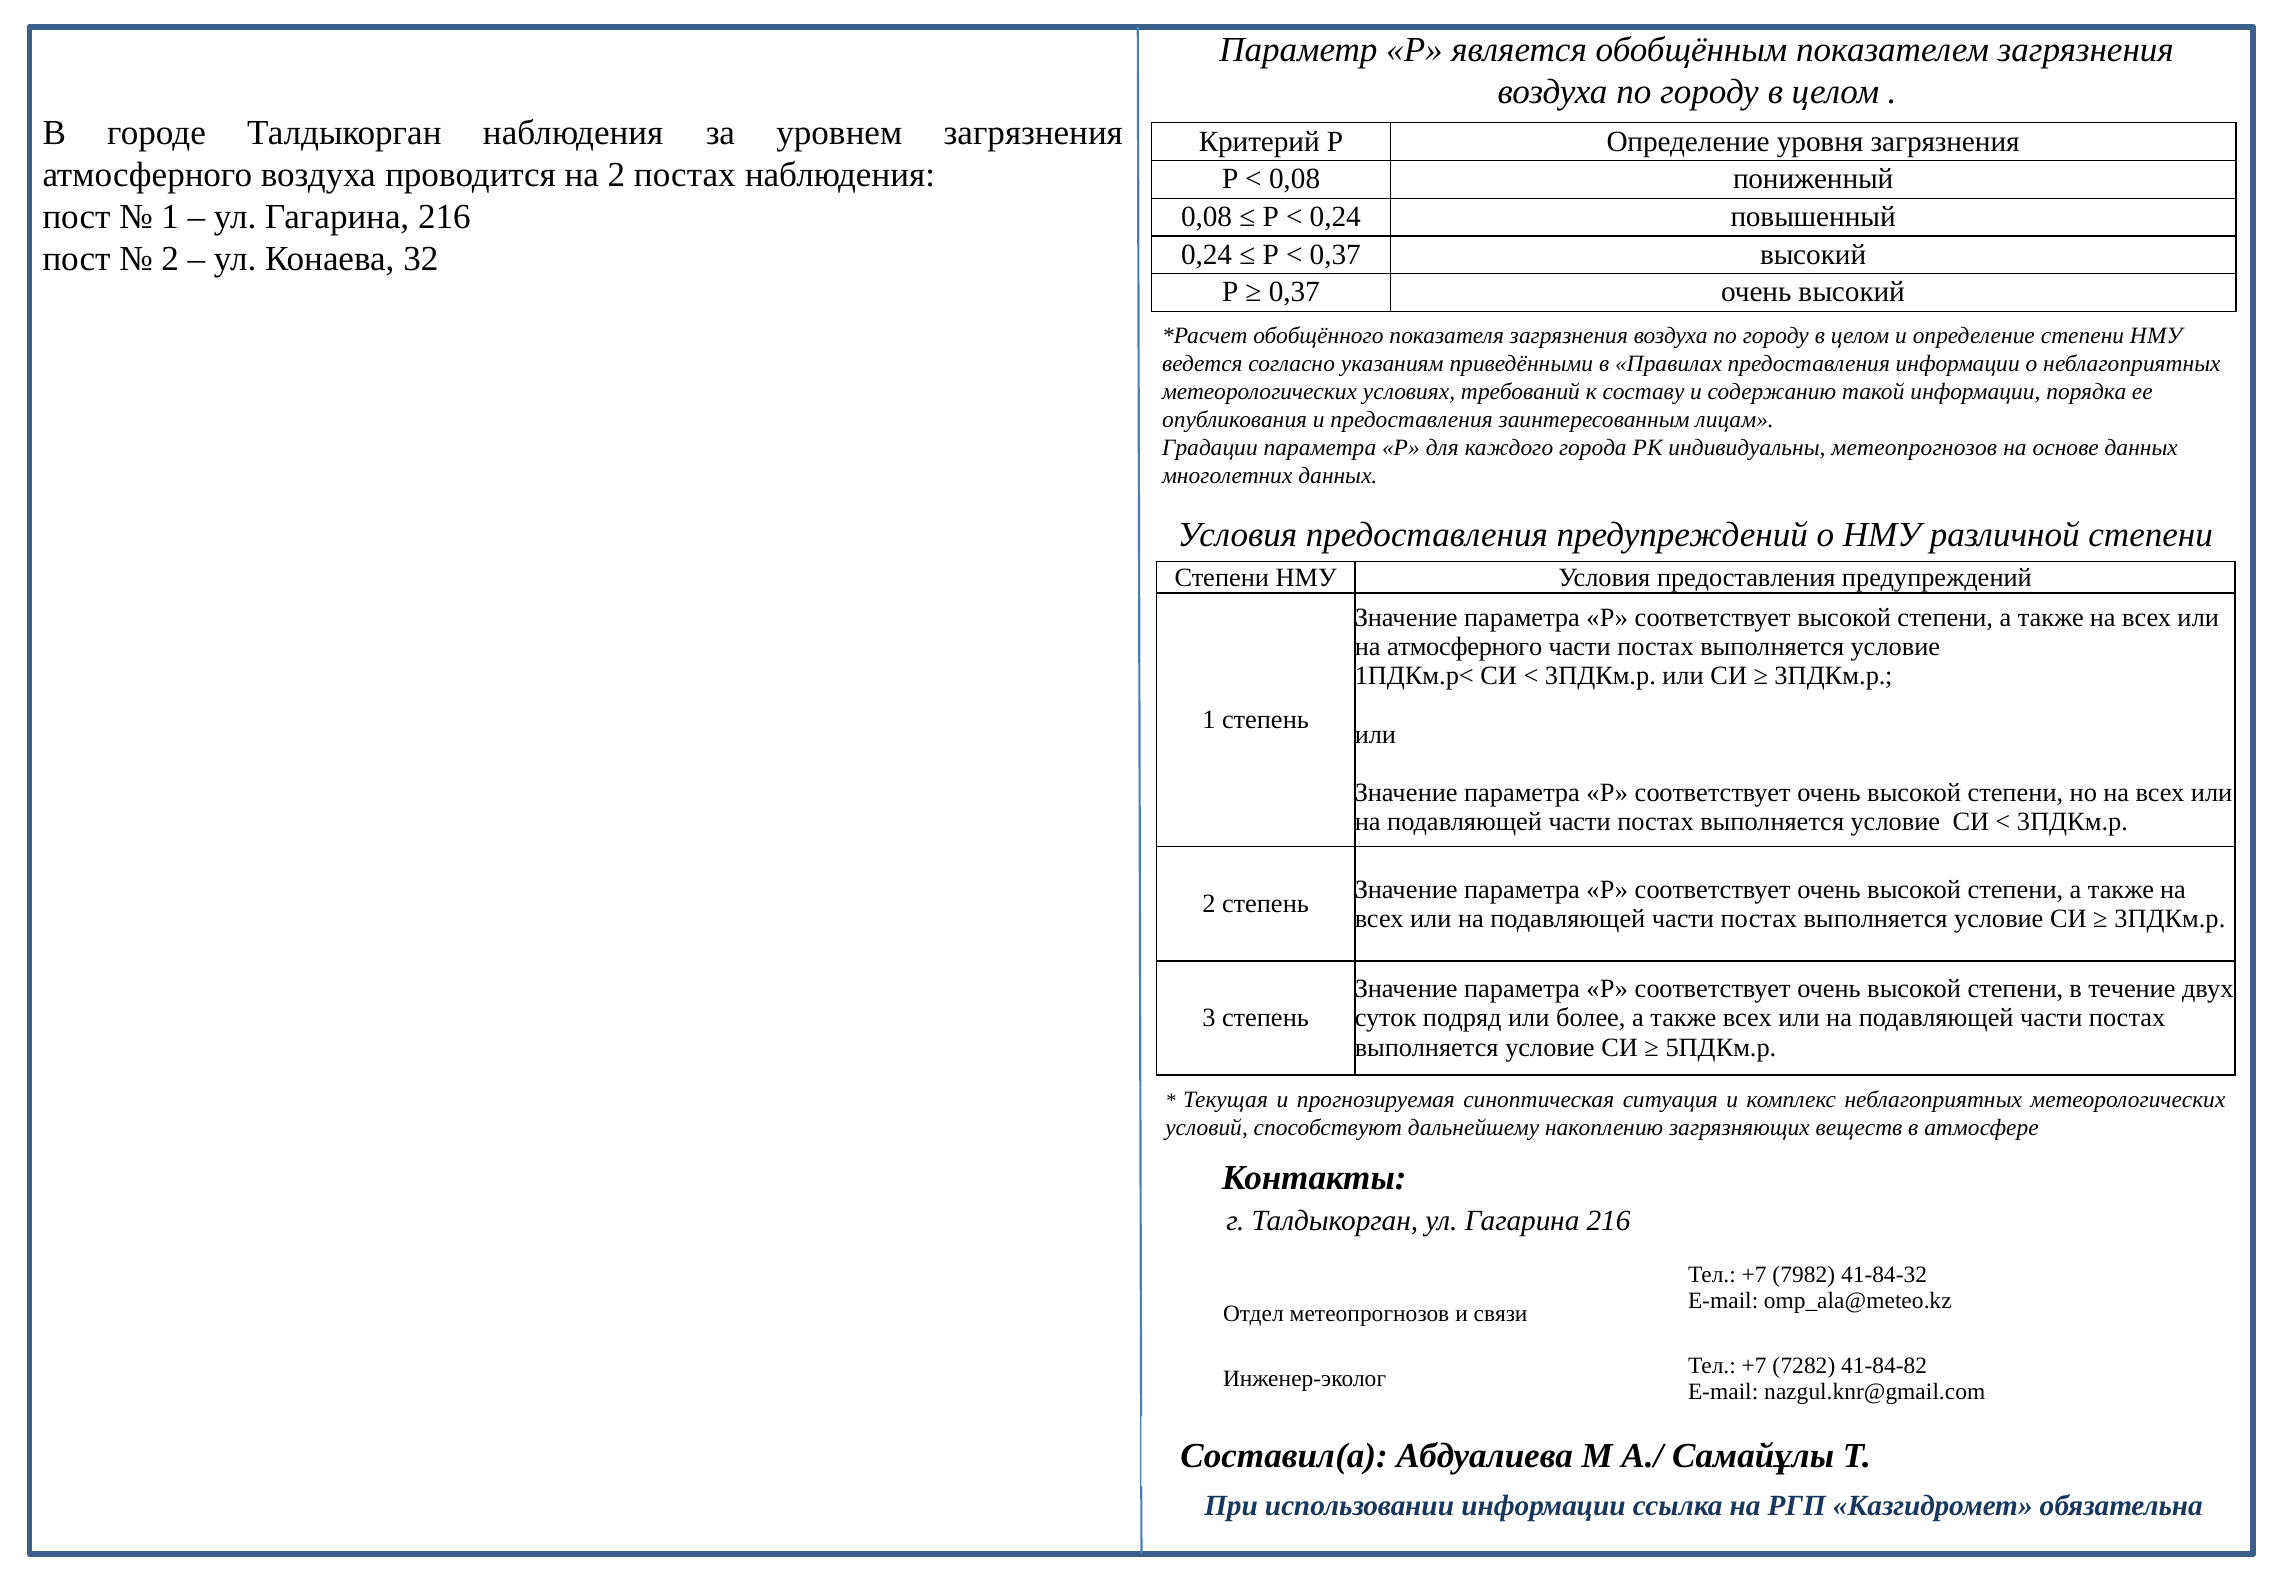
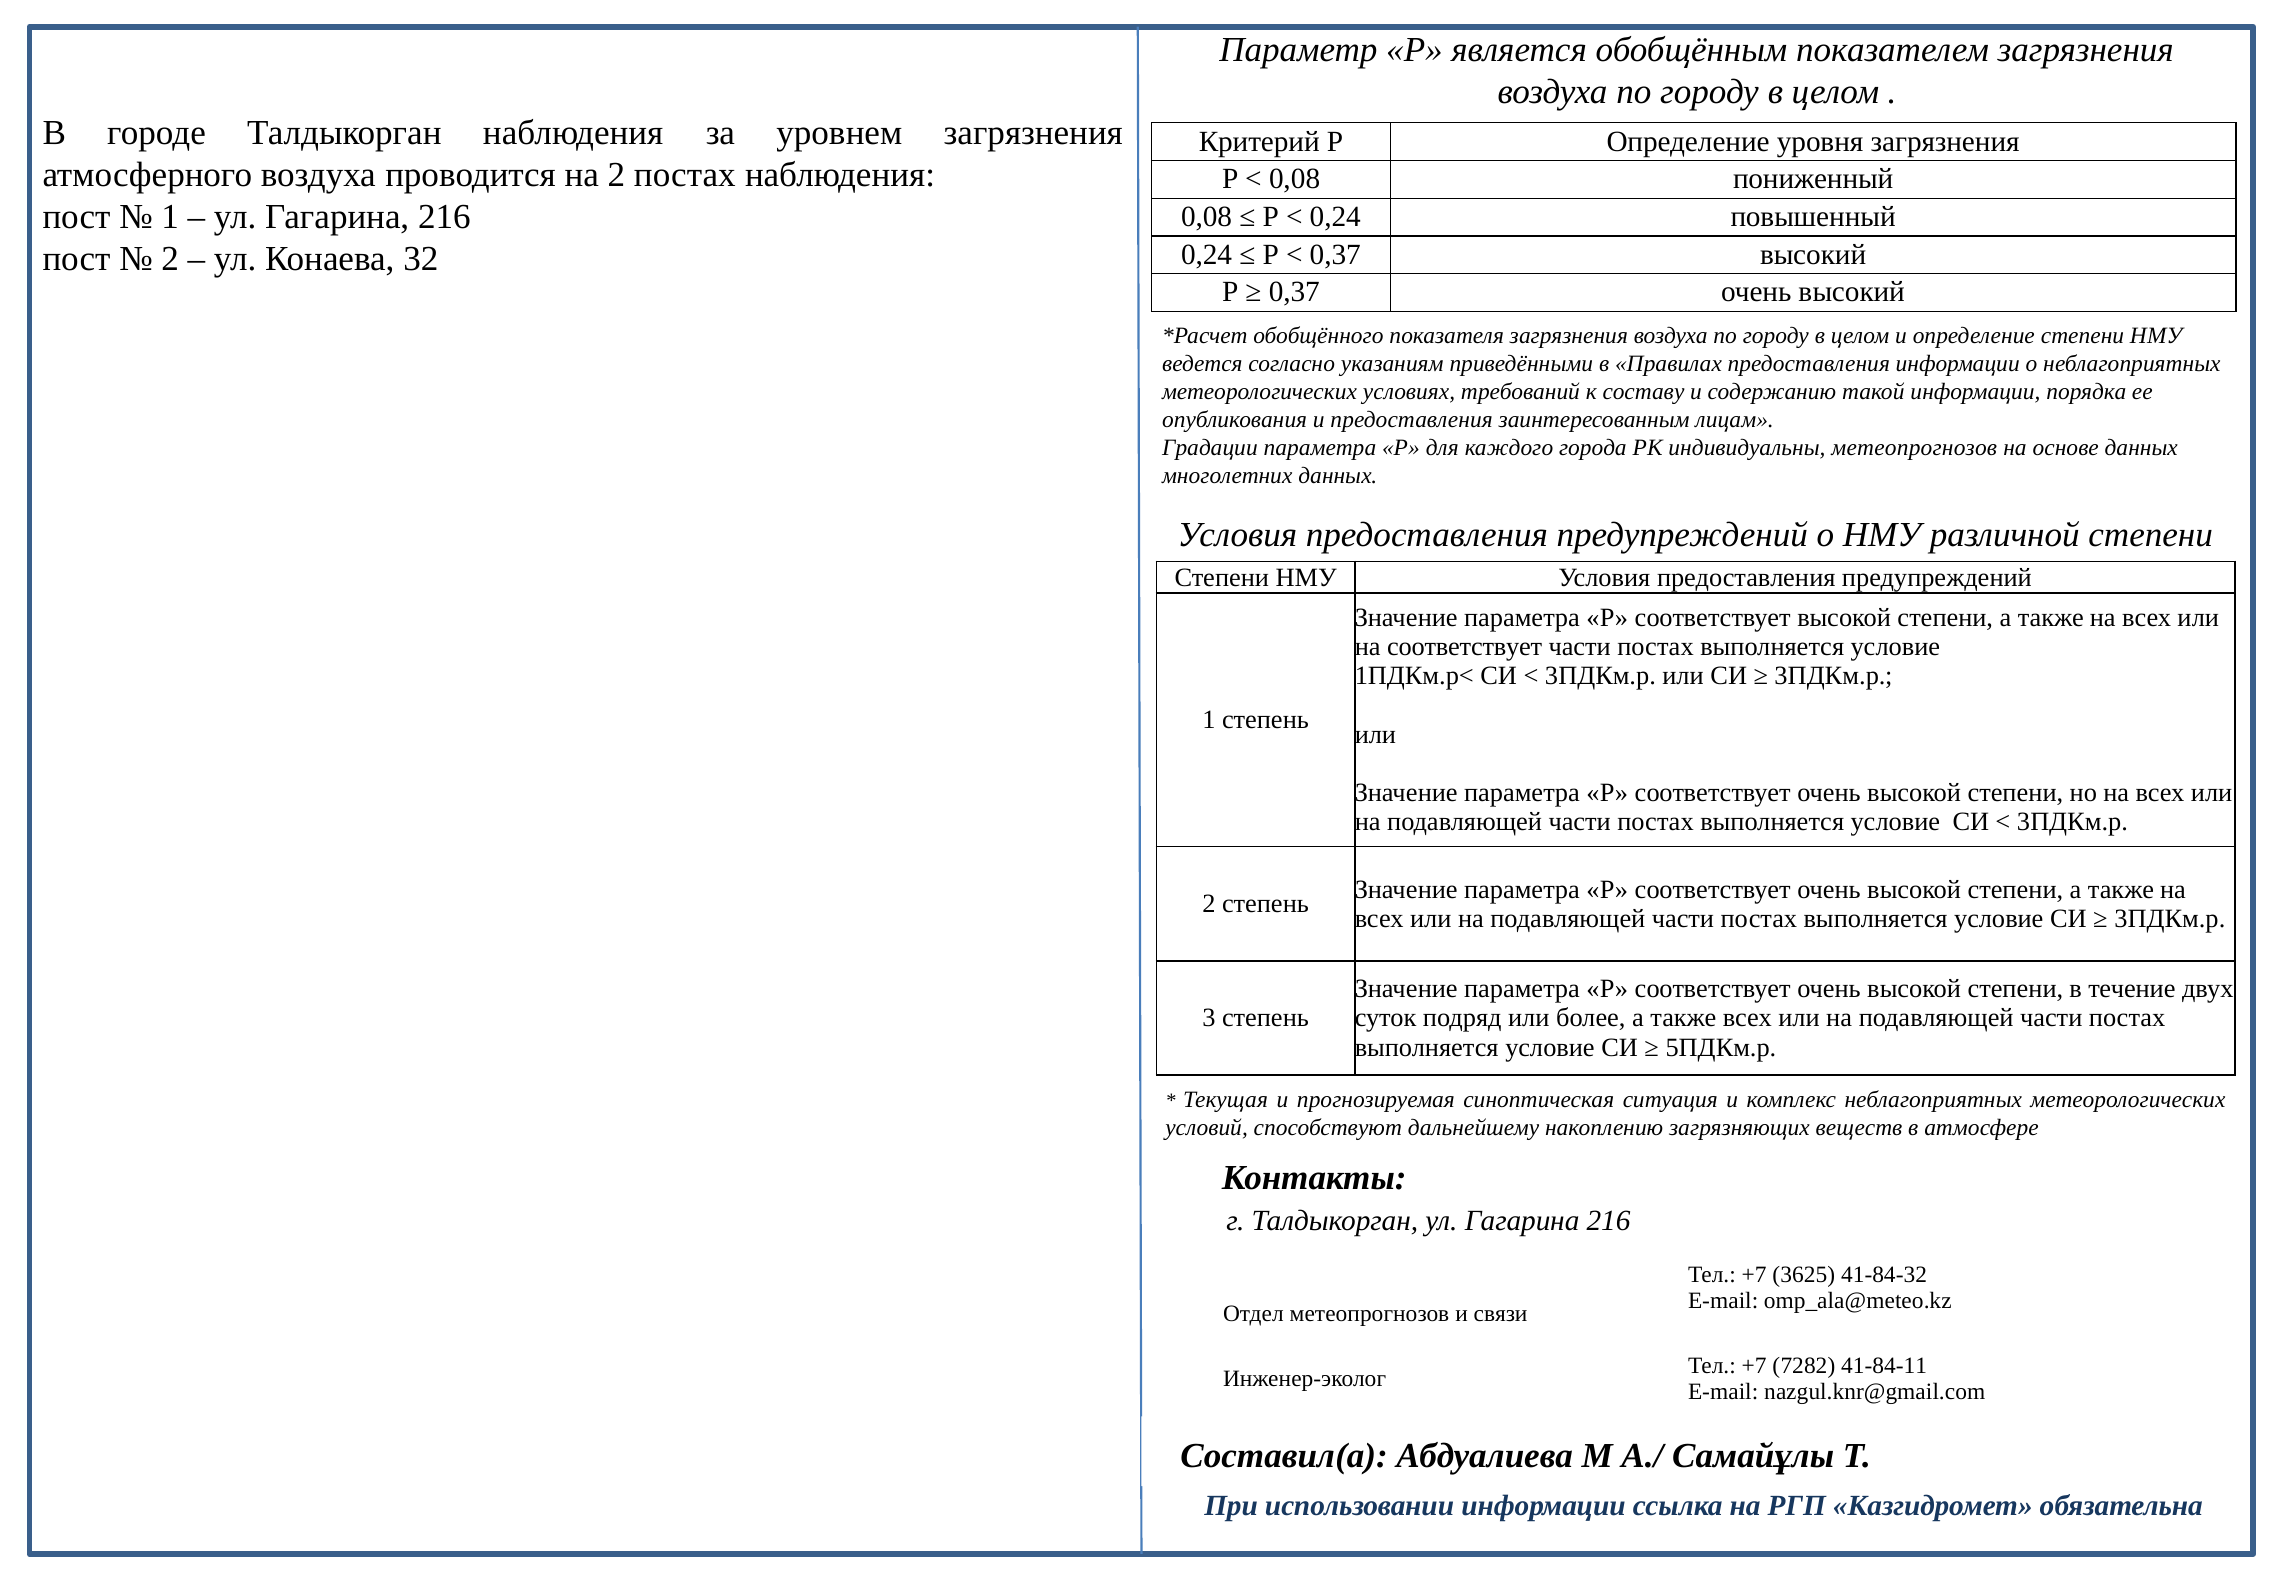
на атмосферного: атмосферного -> соответствует (1465, 647)
7982: 7982 -> 3625 (1804, 1274)
41-84-82: 41-84-82 -> 41-84-11 (1884, 1365)
